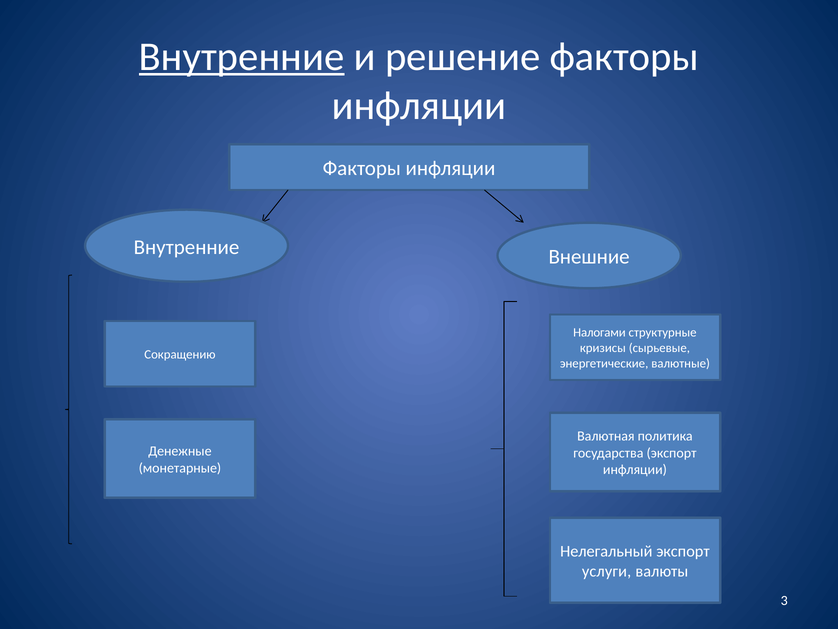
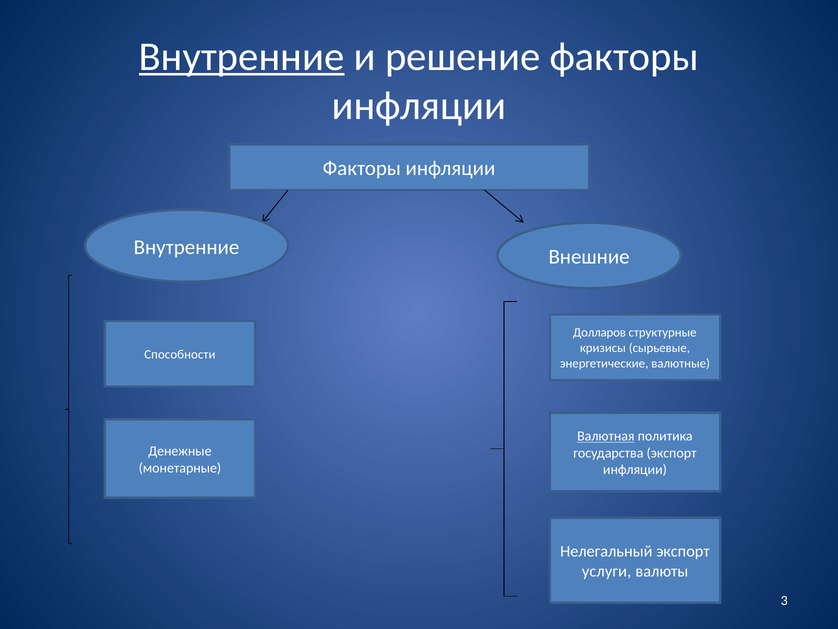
Налогами: Налогами -> Долларов (599, 332)
Сокращению: Сокращению -> Способности (180, 354)
Валютная underline: none -> present (606, 436)
